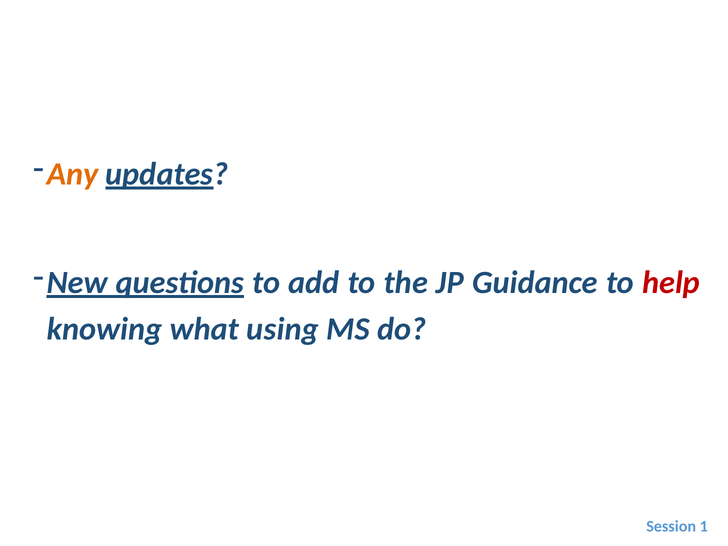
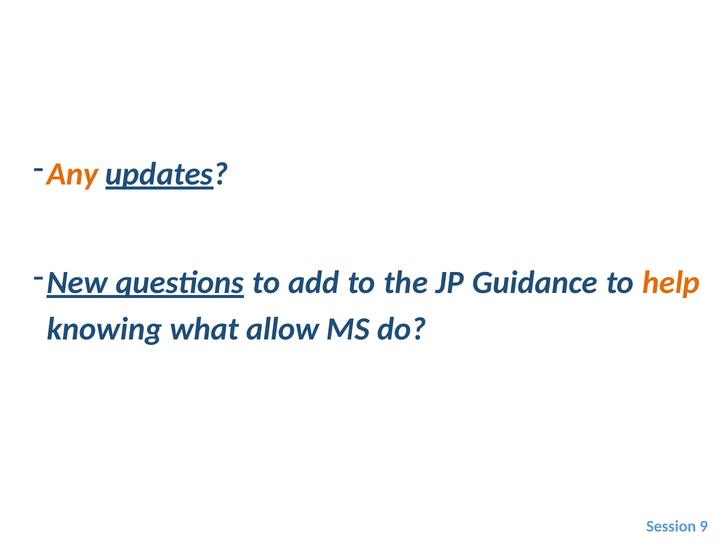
help colour: red -> orange (671, 282)
using: using -> allow (283, 329)
1: 1 -> 9 (704, 526)
